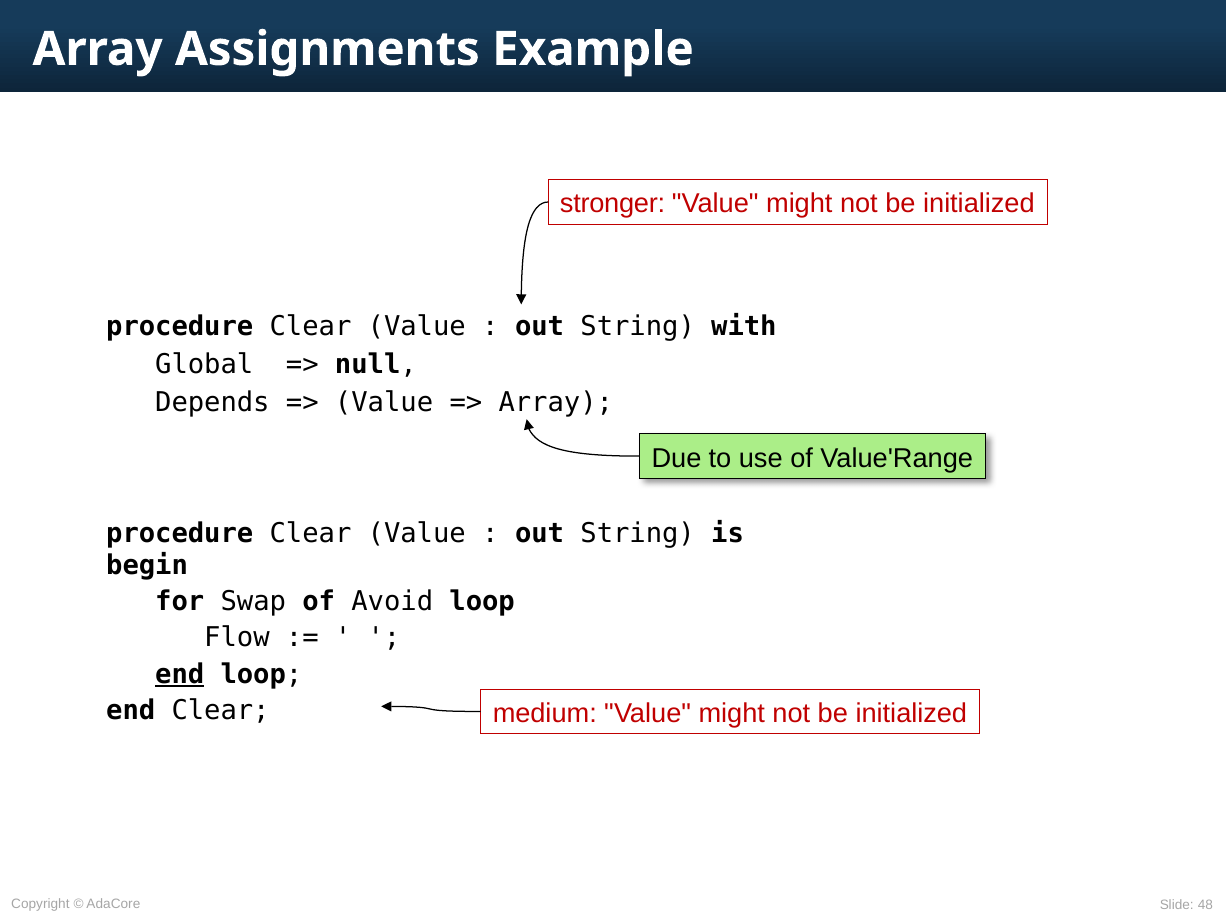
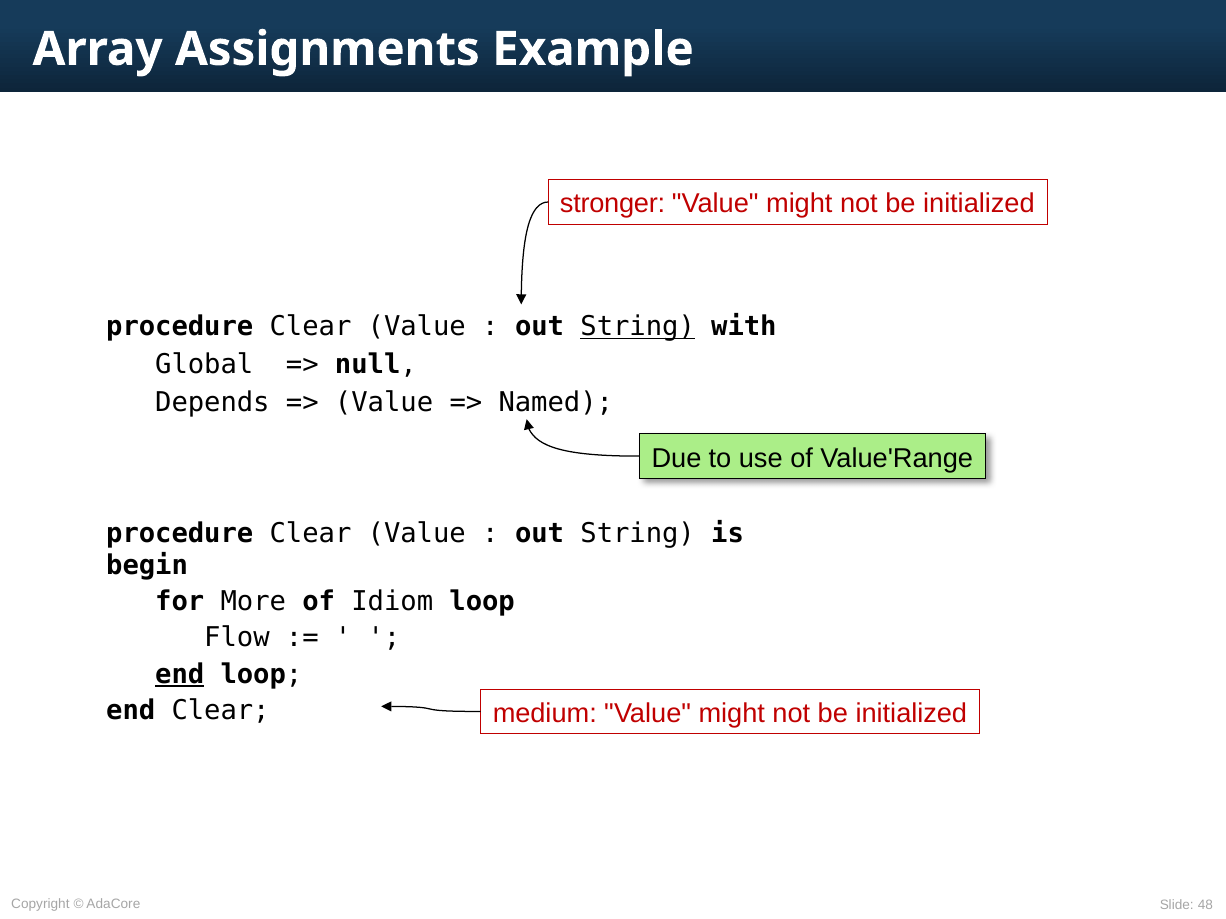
String underline: none -> present (638, 327)
Array: Array -> Named (556, 403)
Swap: Swap -> More (253, 602)
Avoid: Avoid -> Idiom (392, 602)
